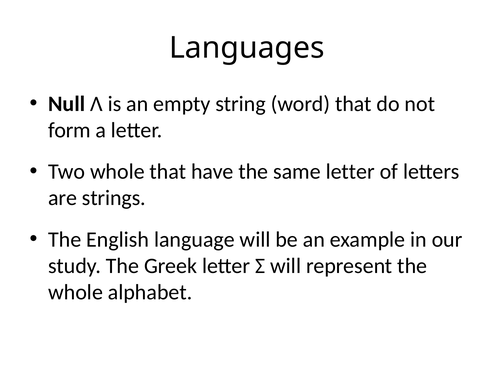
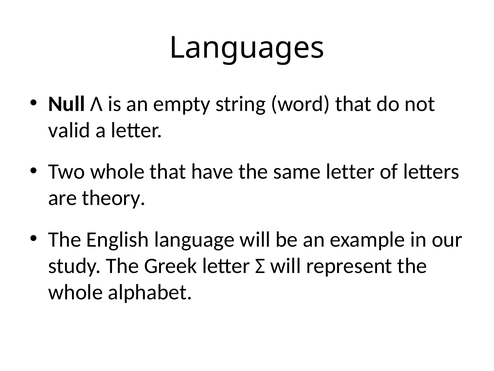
form: form -> valid (69, 130)
strings: strings -> theory (114, 198)
